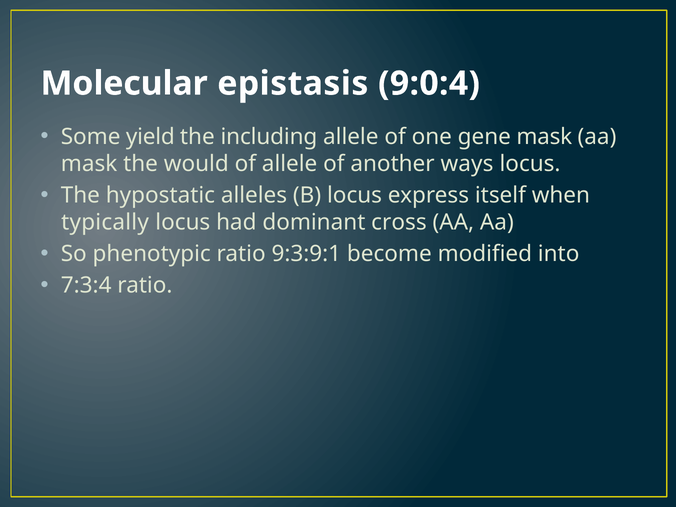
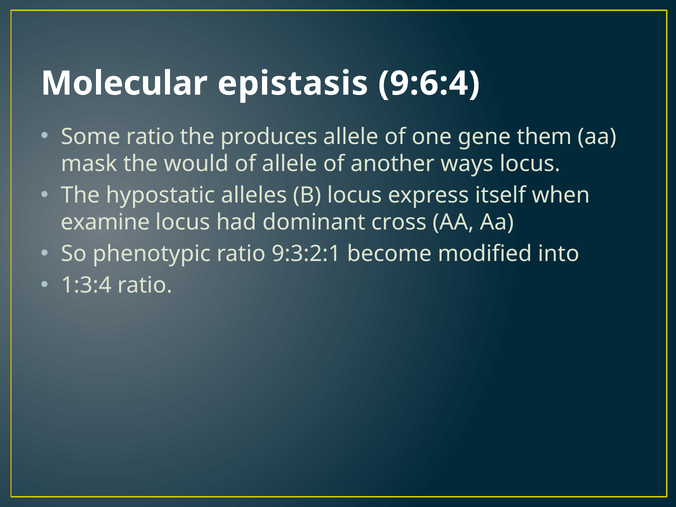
9:0:4: 9:0:4 -> 9:6:4 (429, 83)
Some yield: yield -> ratio (150, 137)
including: including -> produces (269, 137)
gene mask: mask -> them (544, 137)
typically: typically -> examine (105, 222)
9:3:9:1: 9:3:9:1 -> 9:3:2:1 (306, 254)
7:3:4: 7:3:4 -> 1:3:4 (86, 285)
